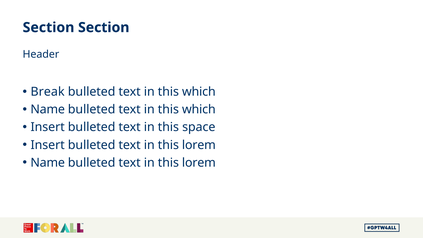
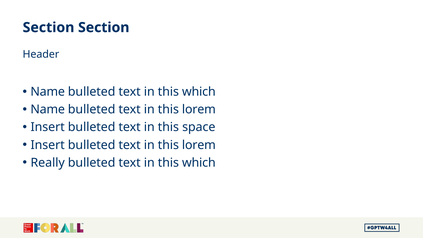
Break: Break -> Name (48, 92)
which: which -> lorem (199, 109)
Name: Name -> Really (48, 163)
lorem: lorem -> which (199, 163)
